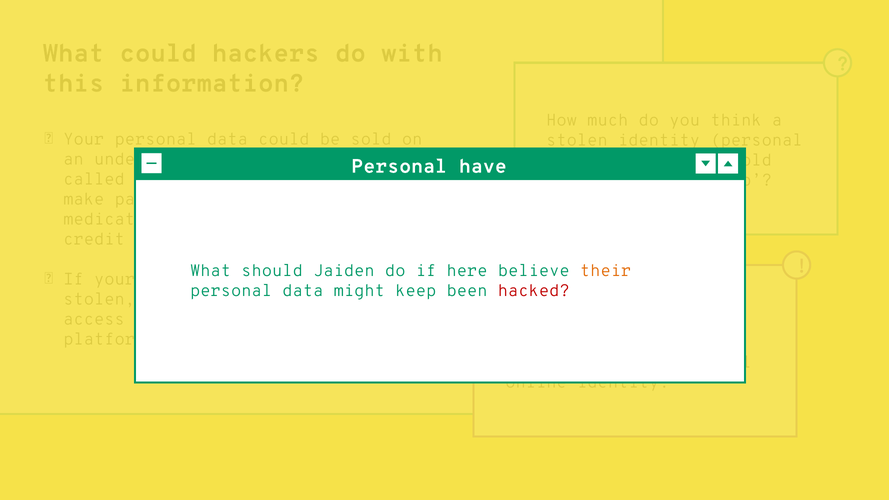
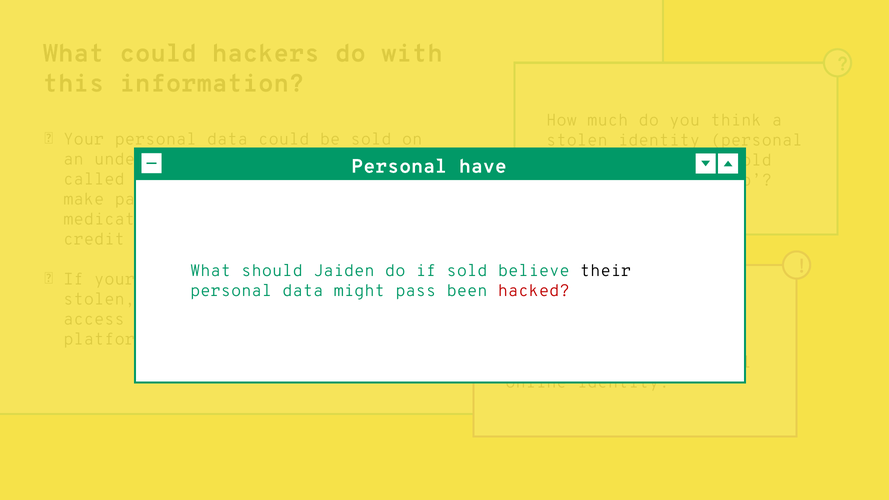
if here: here -> sold (467, 271)
their colour: orange -> black (606, 271)
keep: keep -> pass (416, 291)
